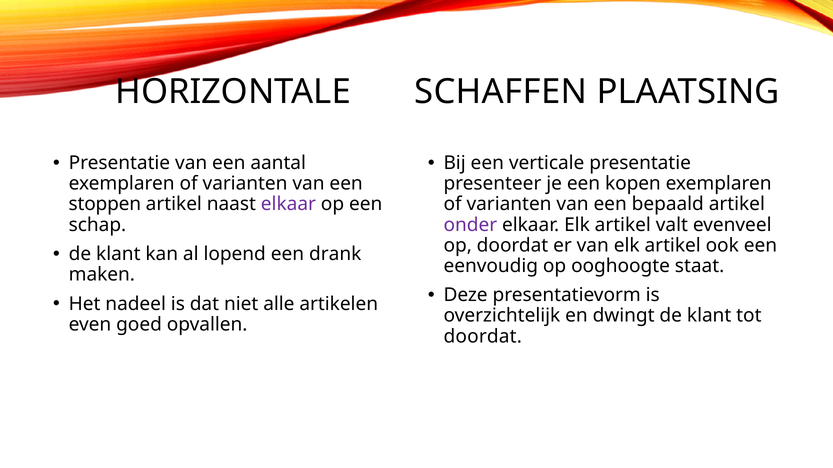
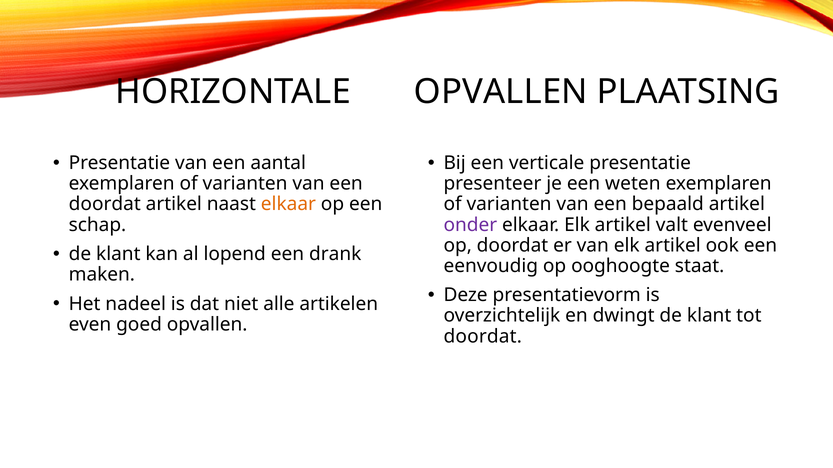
HORIZONTALE SCHAFFEN: SCHAFFEN -> OPVALLEN (501, 92)
kopen: kopen -> weten (633, 184)
stoppen: stoppen -> doordat (105, 204)
elkaar colour: purple -> orange (288, 204)
